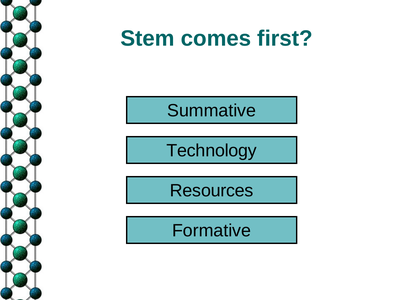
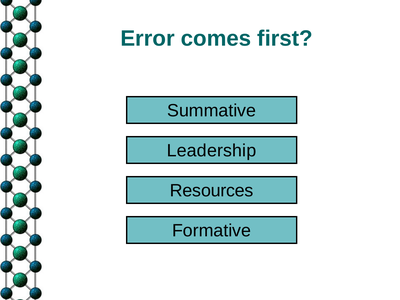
Stem: Stem -> Error (148, 39)
Technology: Technology -> Leadership (212, 151)
